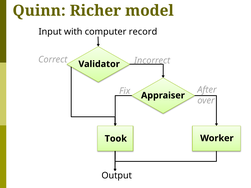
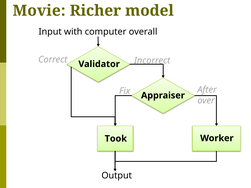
Quinn: Quinn -> Movie (39, 11)
record: record -> overall (143, 32)
